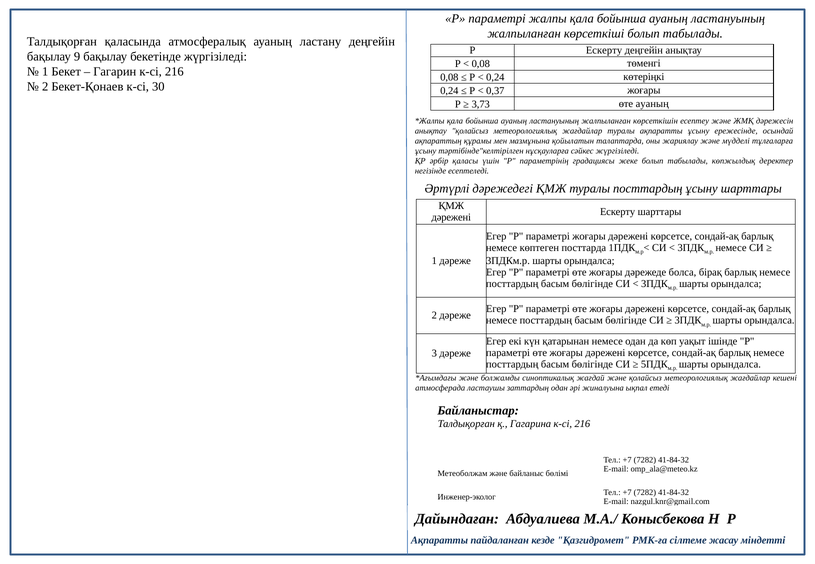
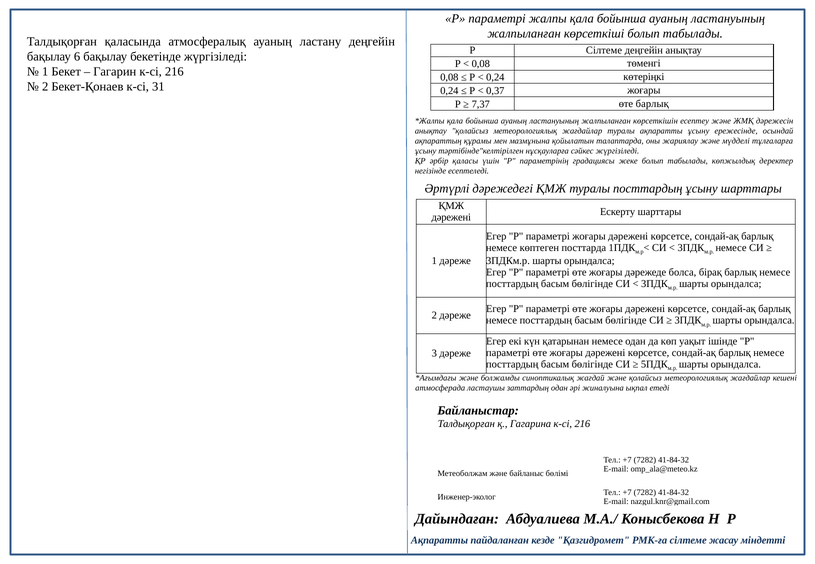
Р Ескерту: Ескерту -> Сілтеме (604, 50)
9: 9 -> 6 (77, 56)
30: 30 -> 31 (158, 87)
3,73: 3,73 -> 7,37 (481, 104)
өте ауаның: ауаның -> барлық (652, 104)
